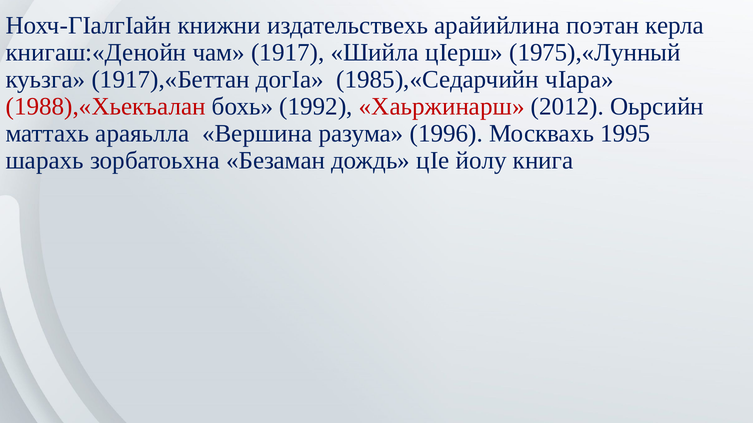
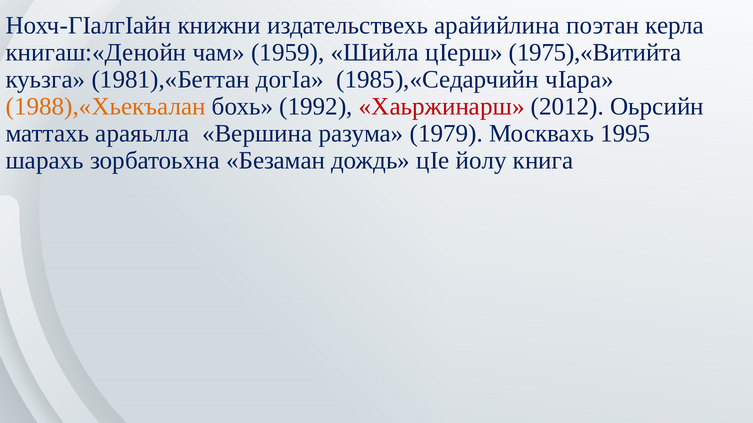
1917: 1917 -> 1959 (288, 52)
1975),«Лунный: 1975),«Лунный -> 1975),«Витийта (595, 52)
1917),«Беттан: 1917),«Беттан -> 1981),«Беттан (171, 80)
1988),«Хьекъалан colour: red -> orange (106, 107)
1996: 1996 -> 1979 (446, 134)
